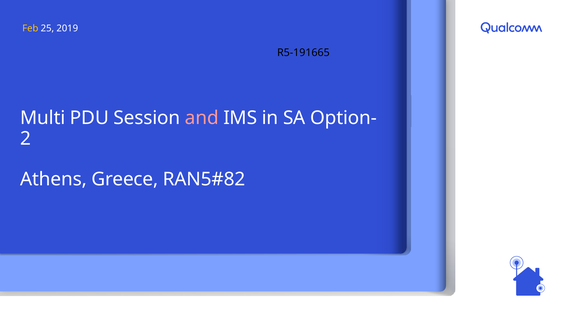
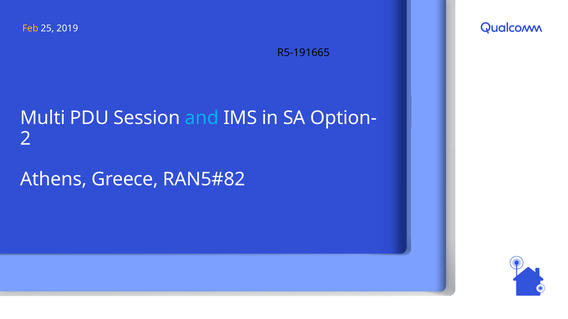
and colour: pink -> light blue (202, 118)
